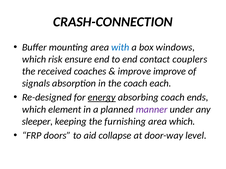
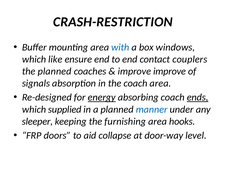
CRASH-CONNECTION: CRASH-CONNECTION -> CRASH-RESTRICTION (113, 22)
risk: risk -> like (55, 59)
the received: received -> planned (55, 72)
coach each: each -> area (160, 84)
ends underline: none -> present (198, 98)
element: element -> supplied (65, 110)
manner colour: purple -> blue (152, 110)
area which: which -> hooks (182, 122)
